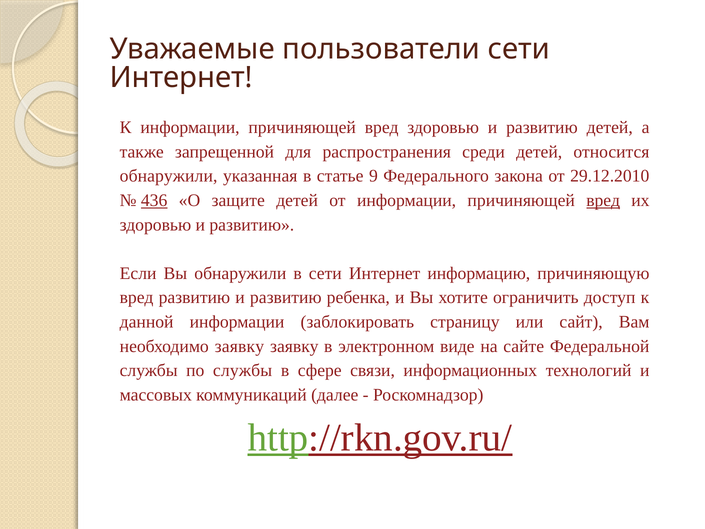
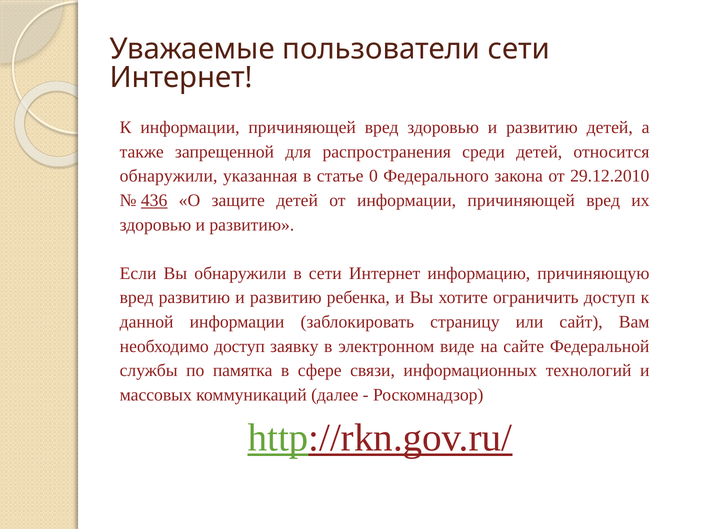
9: 9 -> 0 (373, 176)
вред underline: present -> none (603, 200)
необходимо заявку: заявку -> доступ (240, 346)
по службы: службы -> памятка (243, 370)
